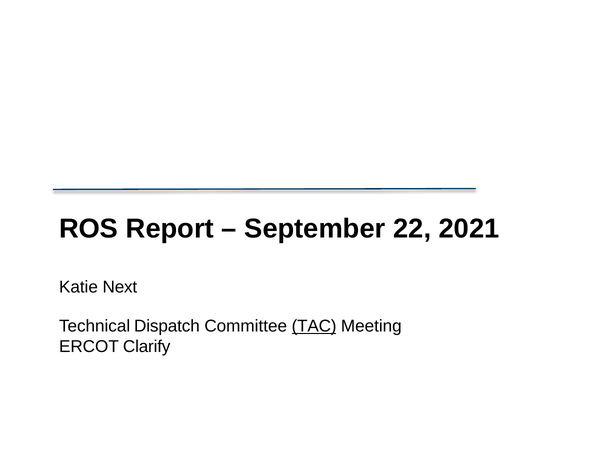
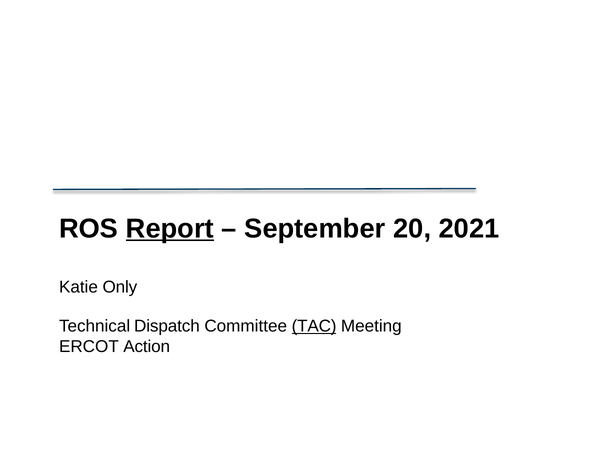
Report underline: none -> present (170, 229)
22: 22 -> 20 (412, 229)
Next: Next -> Only (120, 287)
Clarify: Clarify -> Action (147, 347)
